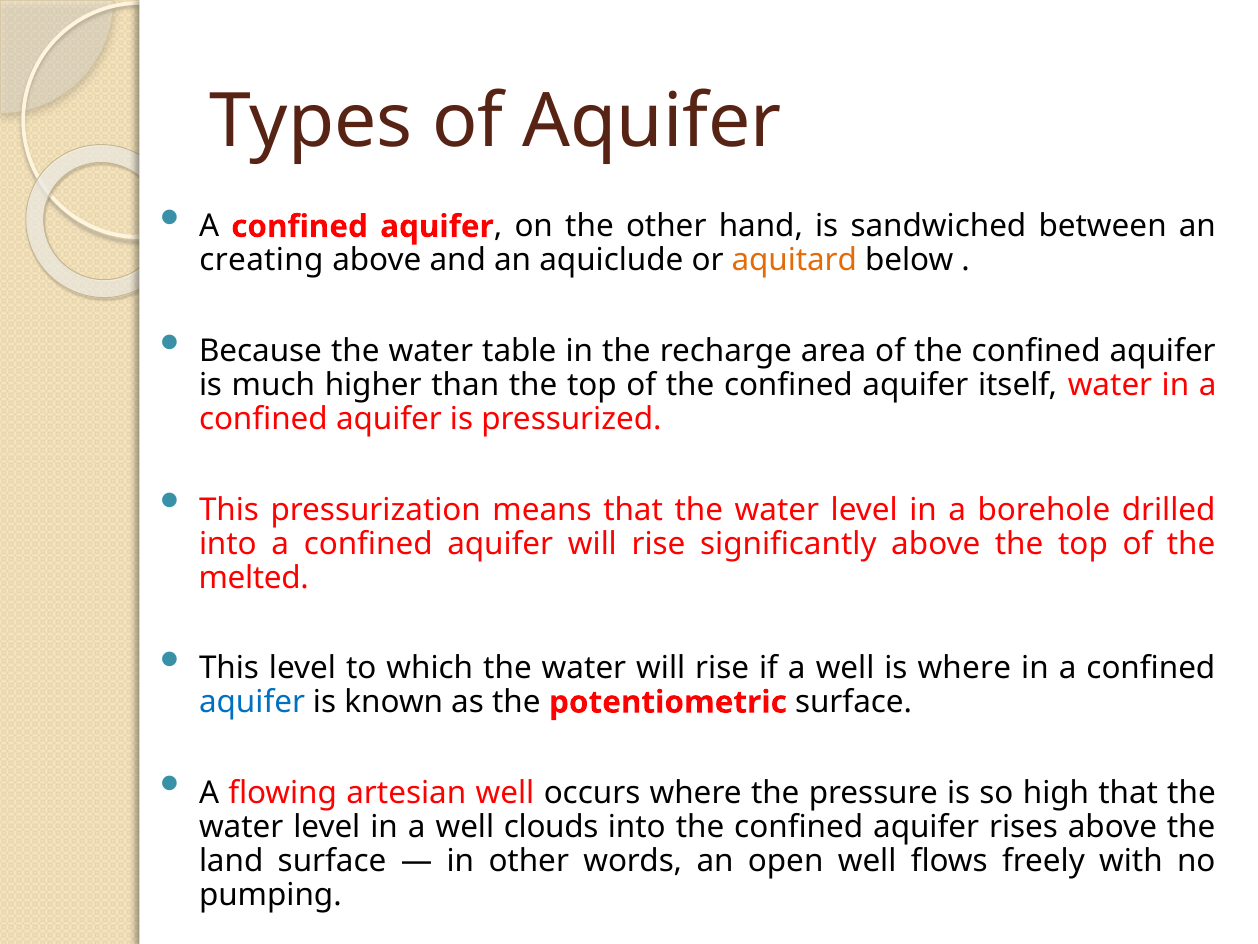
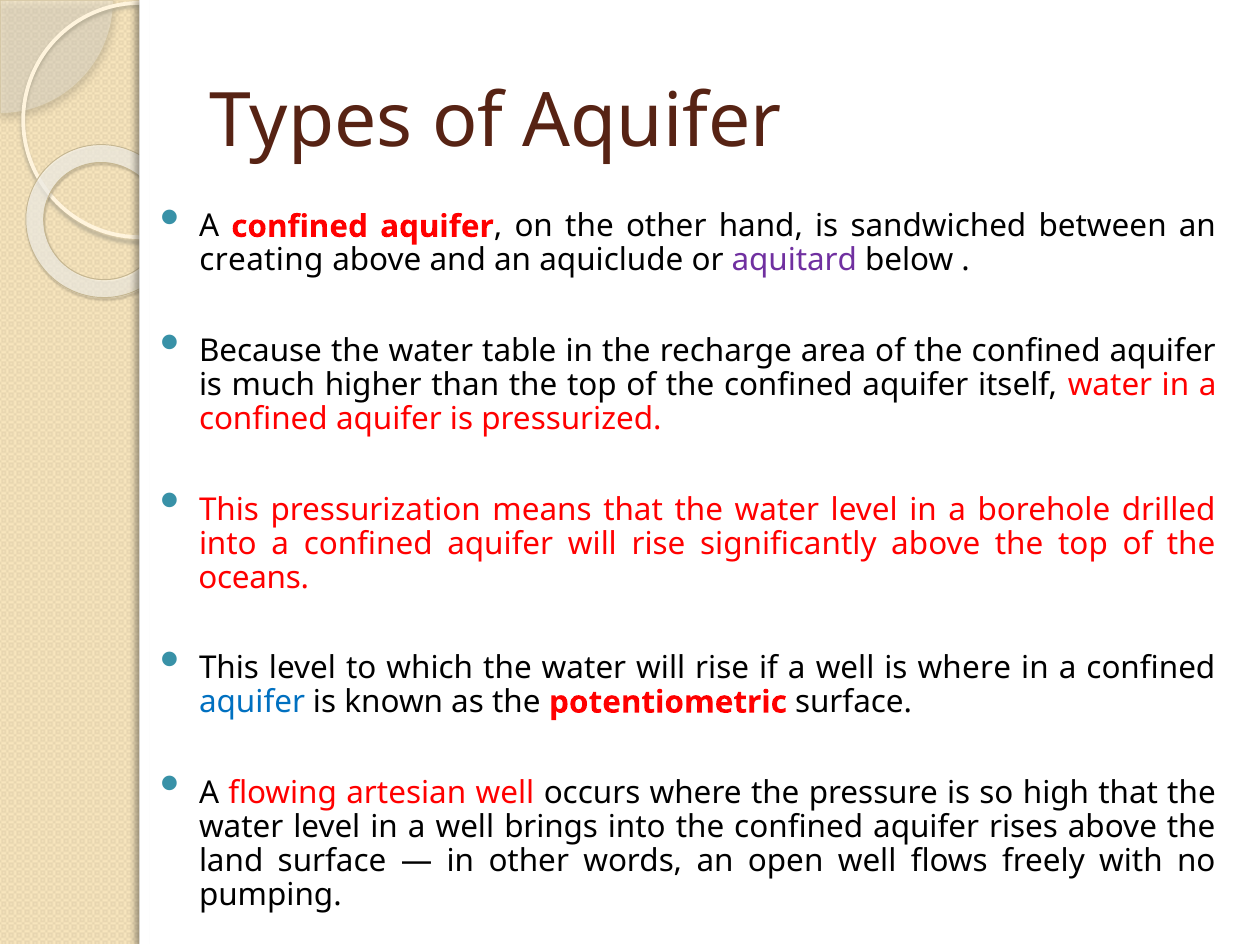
aquitard colour: orange -> purple (794, 260)
melted: melted -> oceans (254, 577)
clouds: clouds -> brings (551, 826)
